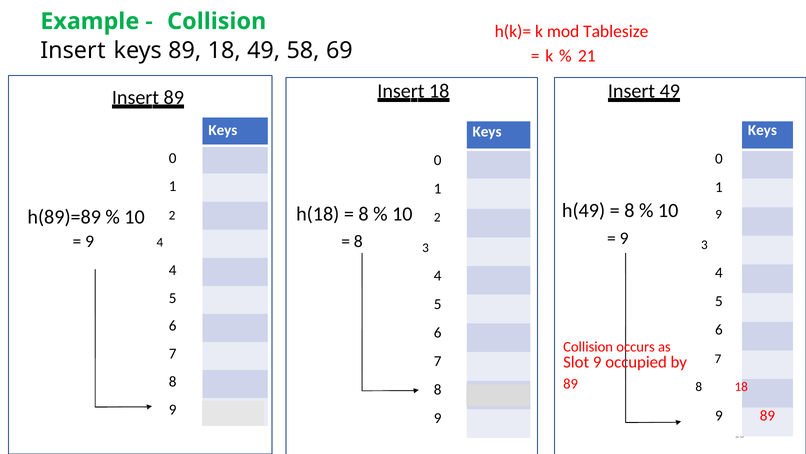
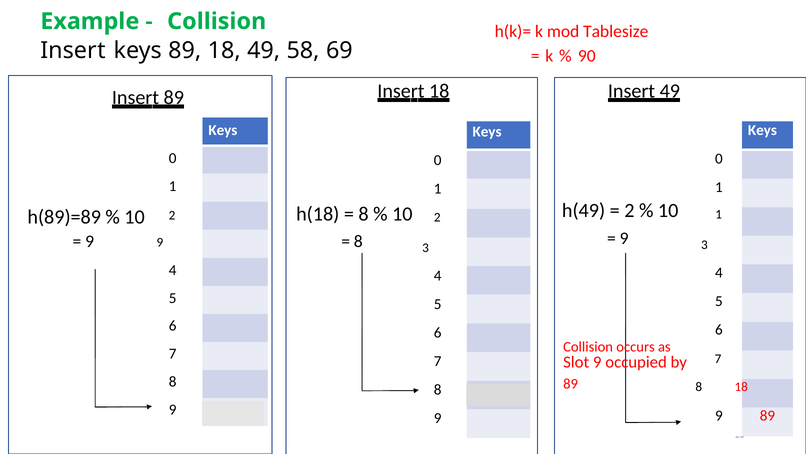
21: 21 -> 90 (587, 56)
8: 8 -> 2 (629, 210)
10 9: 9 -> 1 (719, 214)
9 4: 4 -> 9 (160, 242)
